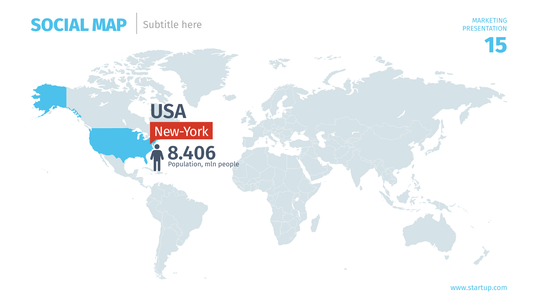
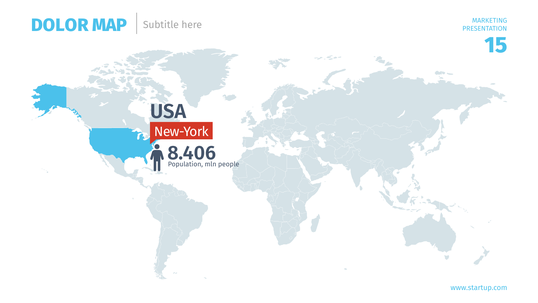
SOCIAL: SOCIAL -> DOLOR (60, 25)
